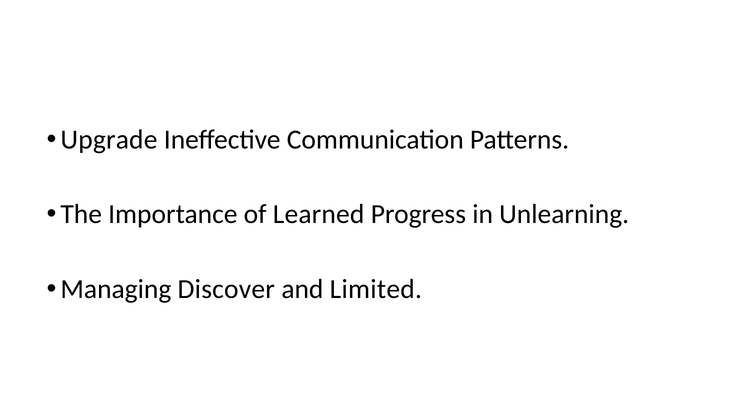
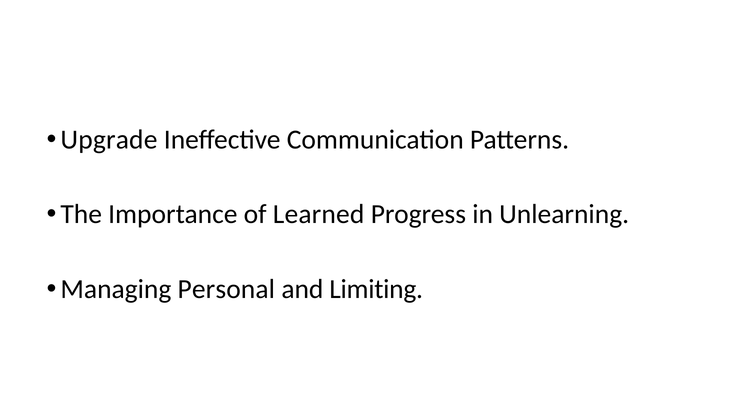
Discover: Discover -> Personal (226, 289)
Limited: Limited -> Limiting (376, 289)
